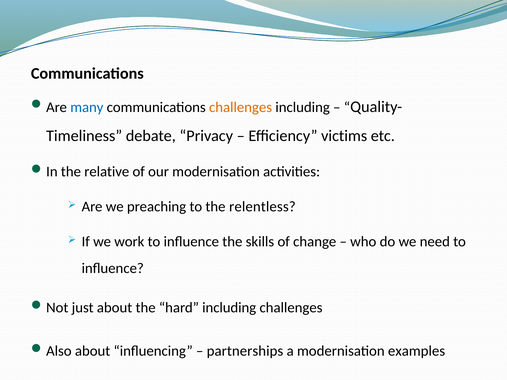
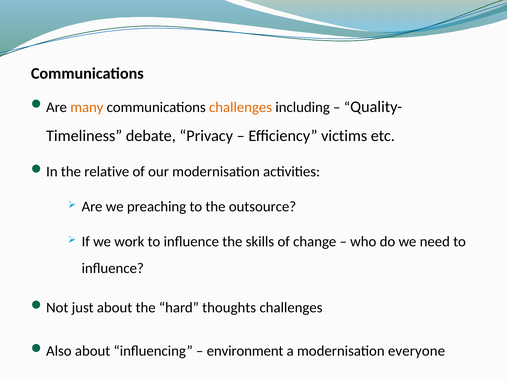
many colour: blue -> orange (87, 107)
relentless: relentless -> outsource (262, 207)
hard including: including -> thoughts (229, 308)
partnerships: partnerships -> environment (245, 351)
examples: examples -> everyone (417, 351)
